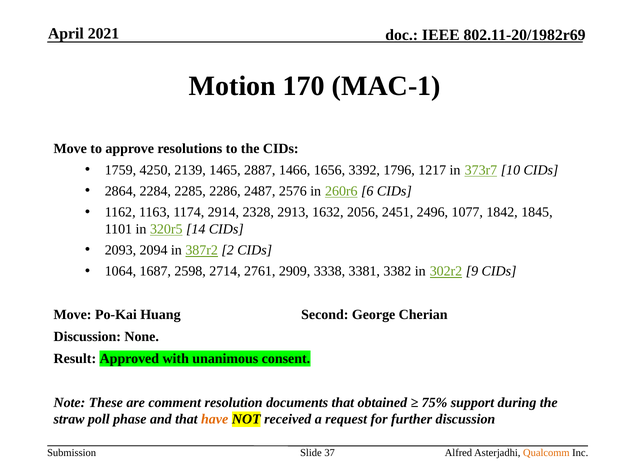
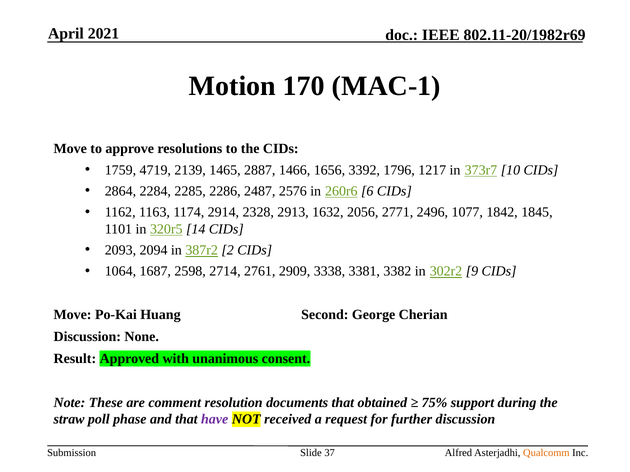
4250: 4250 -> 4719 (155, 170)
2451: 2451 -> 2771 (398, 213)
have colour: orange -> purple (215, 420)
